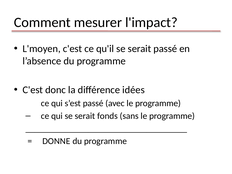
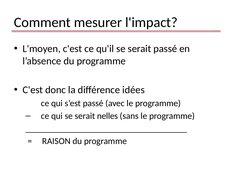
fonds: fonds -> nelles (108, 116)
DONNE: DONNE -> RAISON (56, 141)
